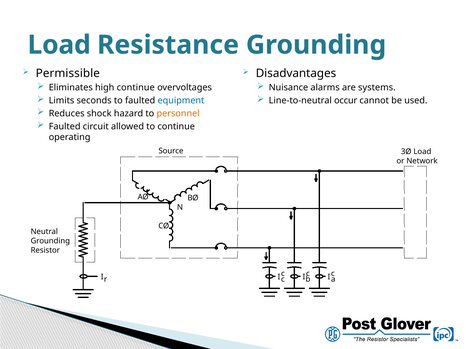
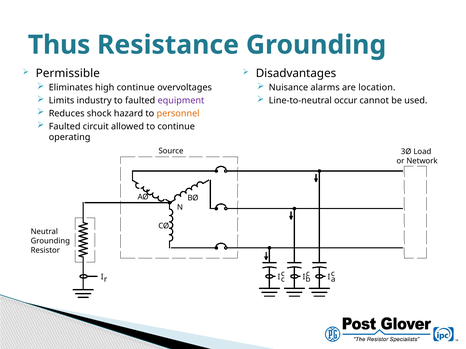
Load: Load -> Thus (59, 45)
systems: systems -> location (377, 88)
seconds: seconds -> industry (94, 101)
equipment colour: blue -> purple (181, 101)
